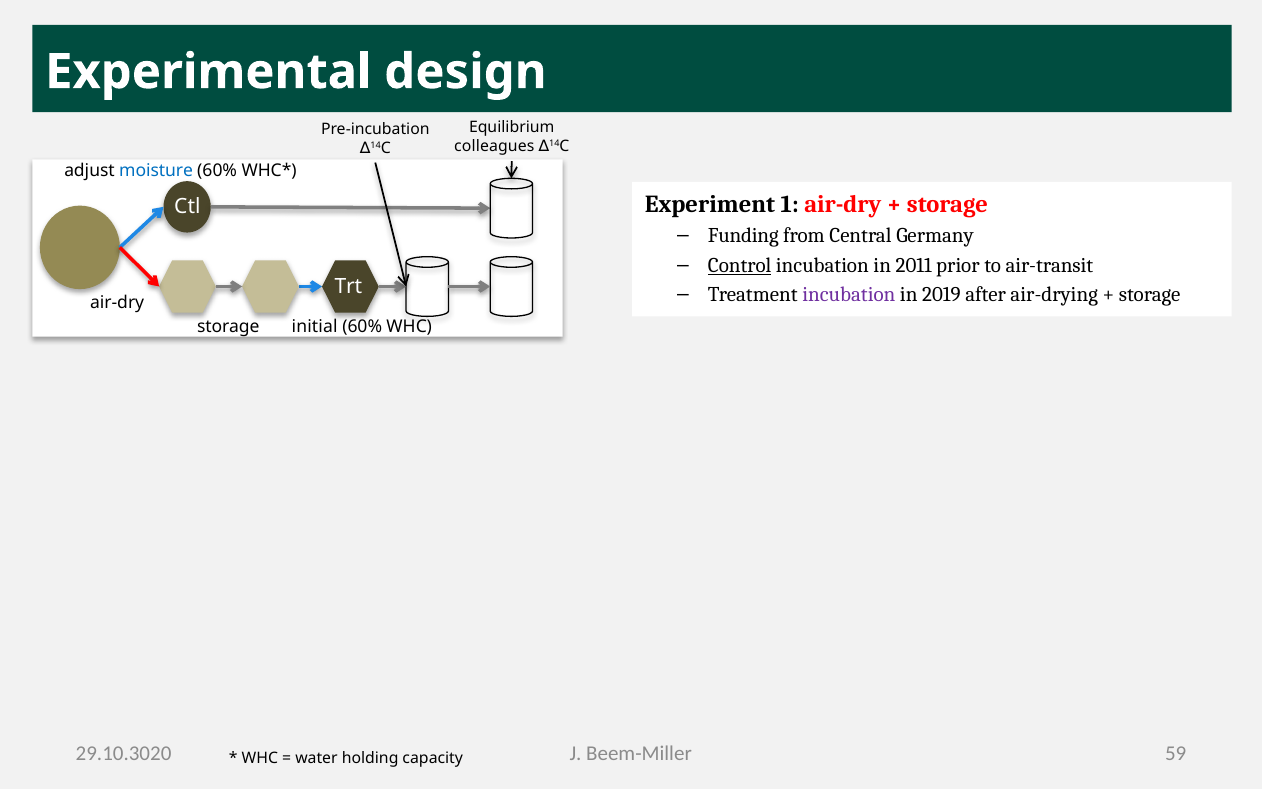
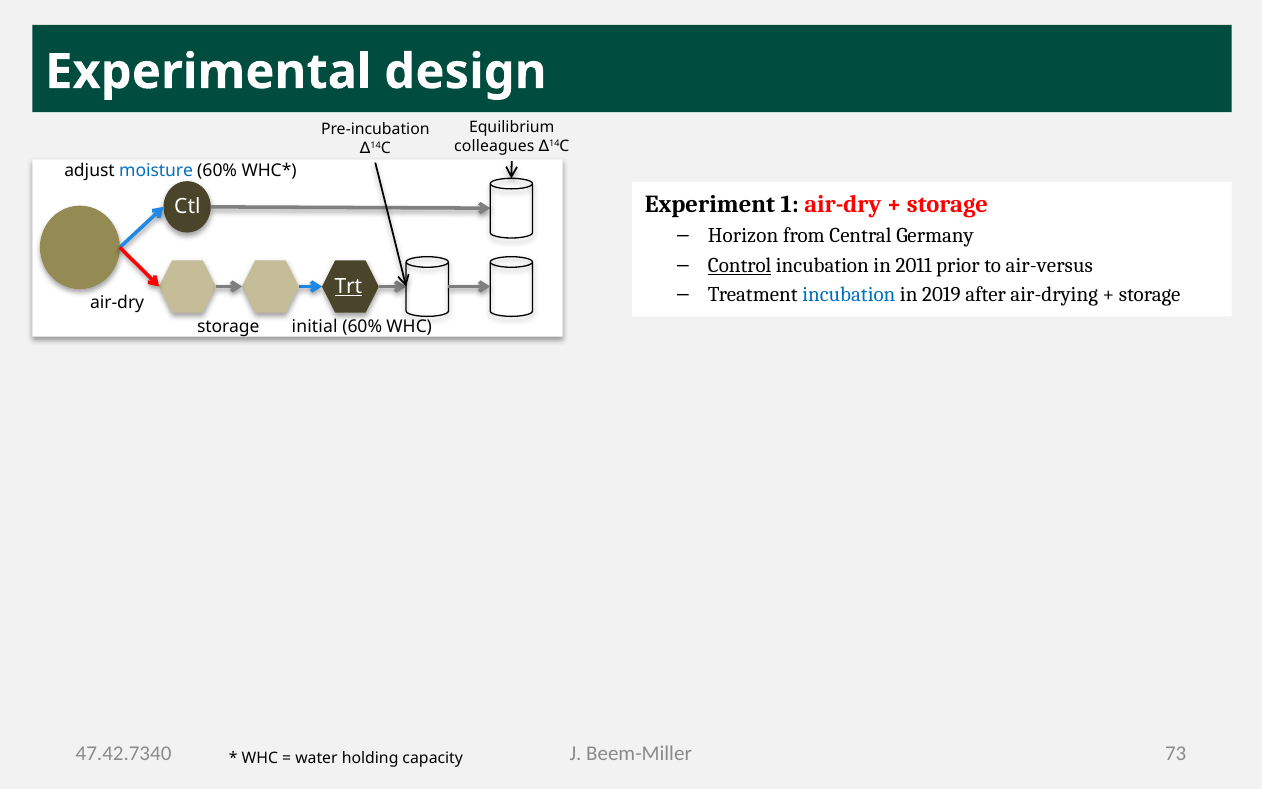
Funding: Funding -> Horizon (743, 236)
air-transit: air-transit -> air-versus (1049, 265)
Trt underline: none -> present (348, 286)
incubation colour: purple -> blue (849, 295)
59: 59 -> 73 (1176, 753)
29.10.3020: 29.10.3020 -> 47.42.7340 (124, 753)
